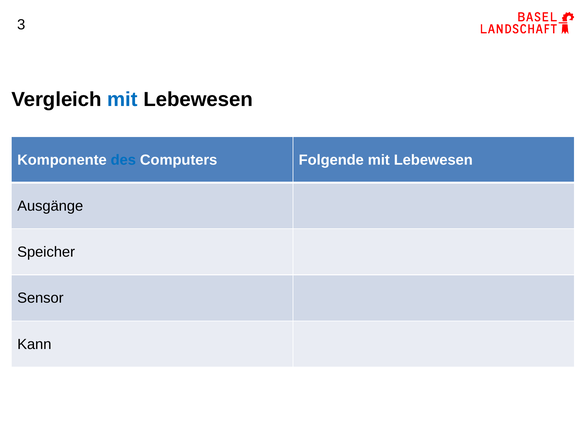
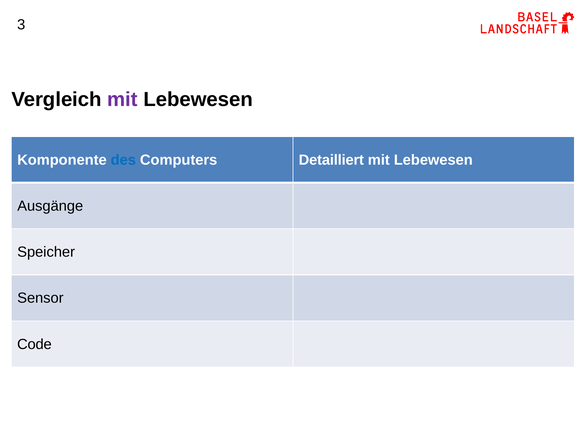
mit colour: blue -> purple (122, 100)
Folgende: Folgende -> Detailliert (331, 160)
Kann: Kann -> Code (34, 345)
